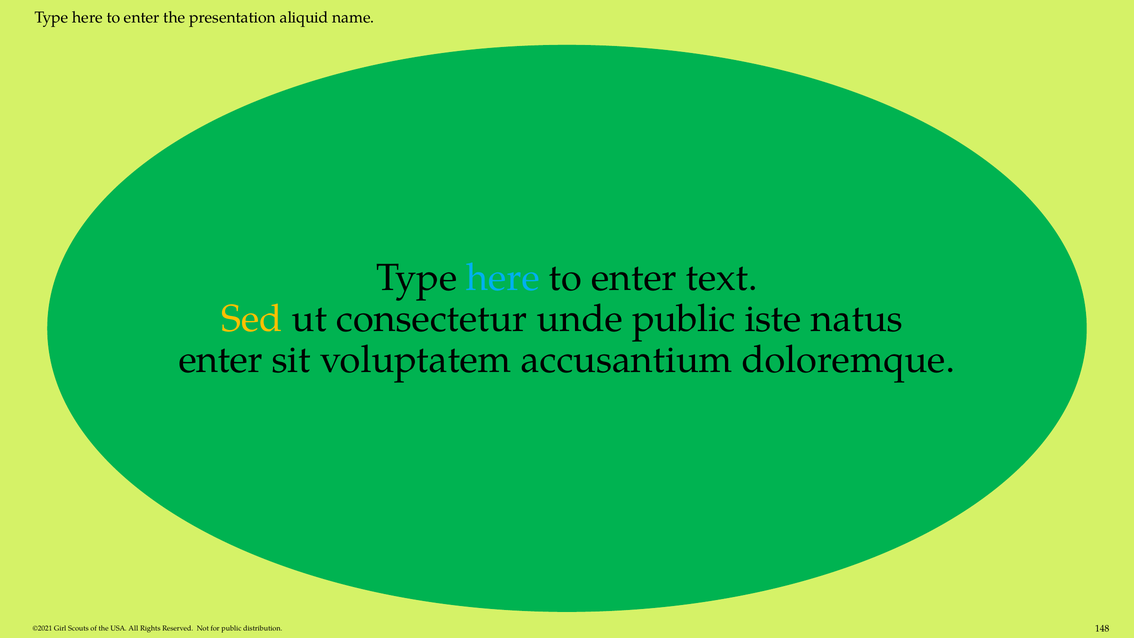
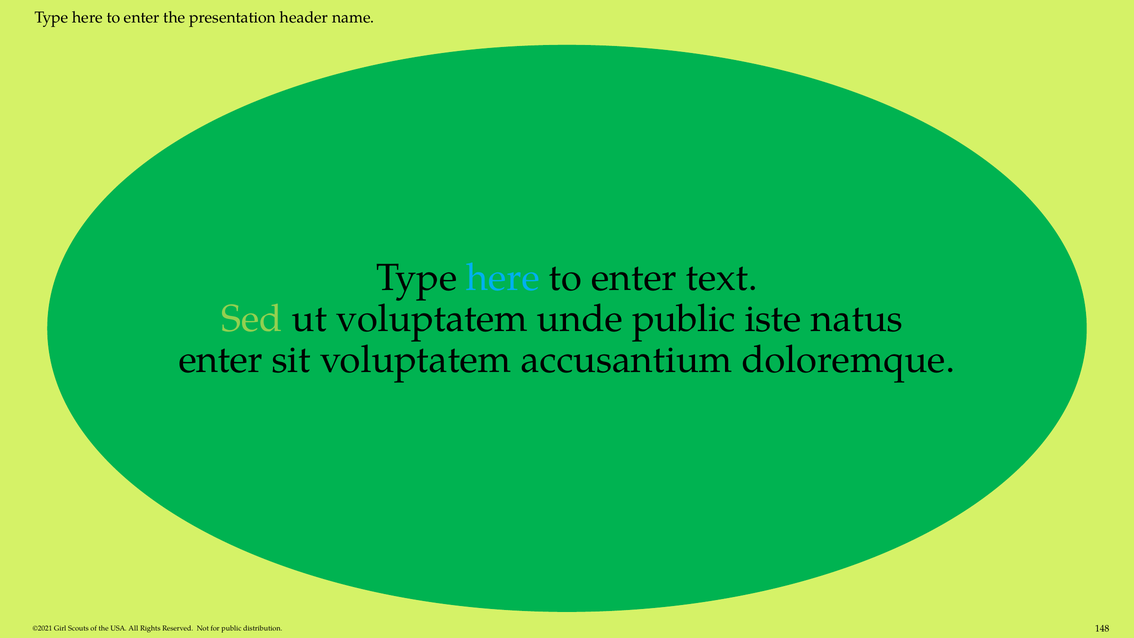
aliquid: aliquid -> header (304, 18)
Sed colour: yellow -> light green (252, 319)
ut consectetur: consectetur -> voluptatem (432, 319)
